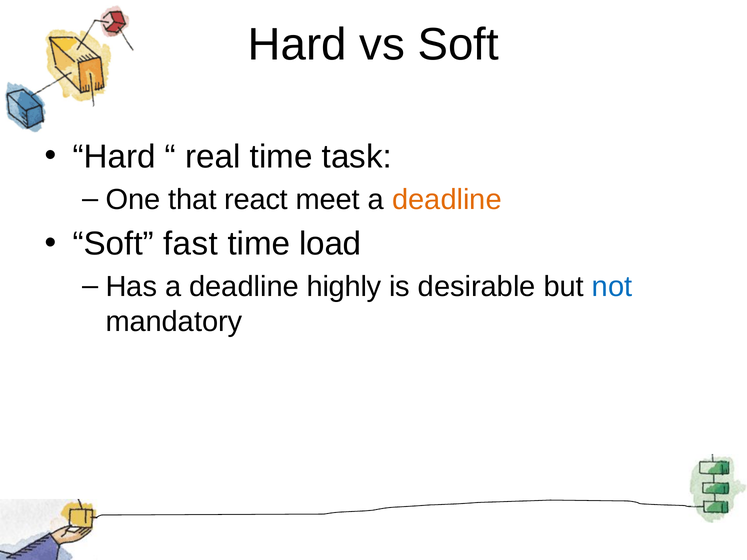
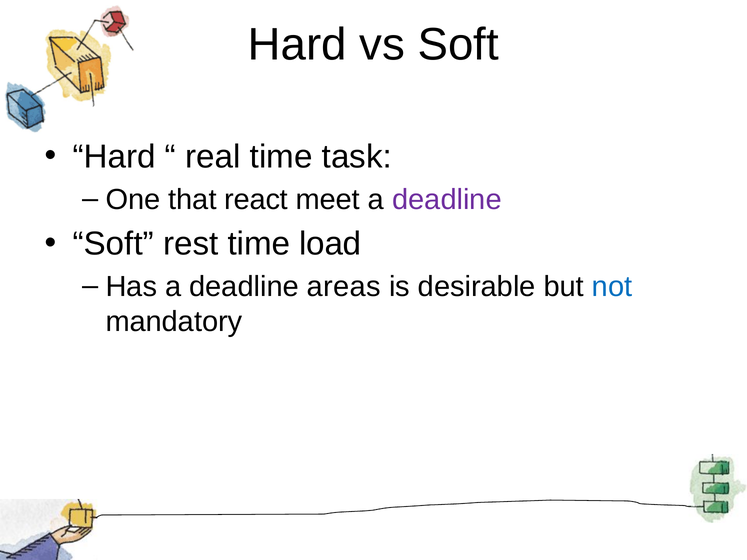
deadline colour: orange -> purple (447, 200)
fast: fast -> rest (191, 244)
highly: highly -> areas (344, 287)
